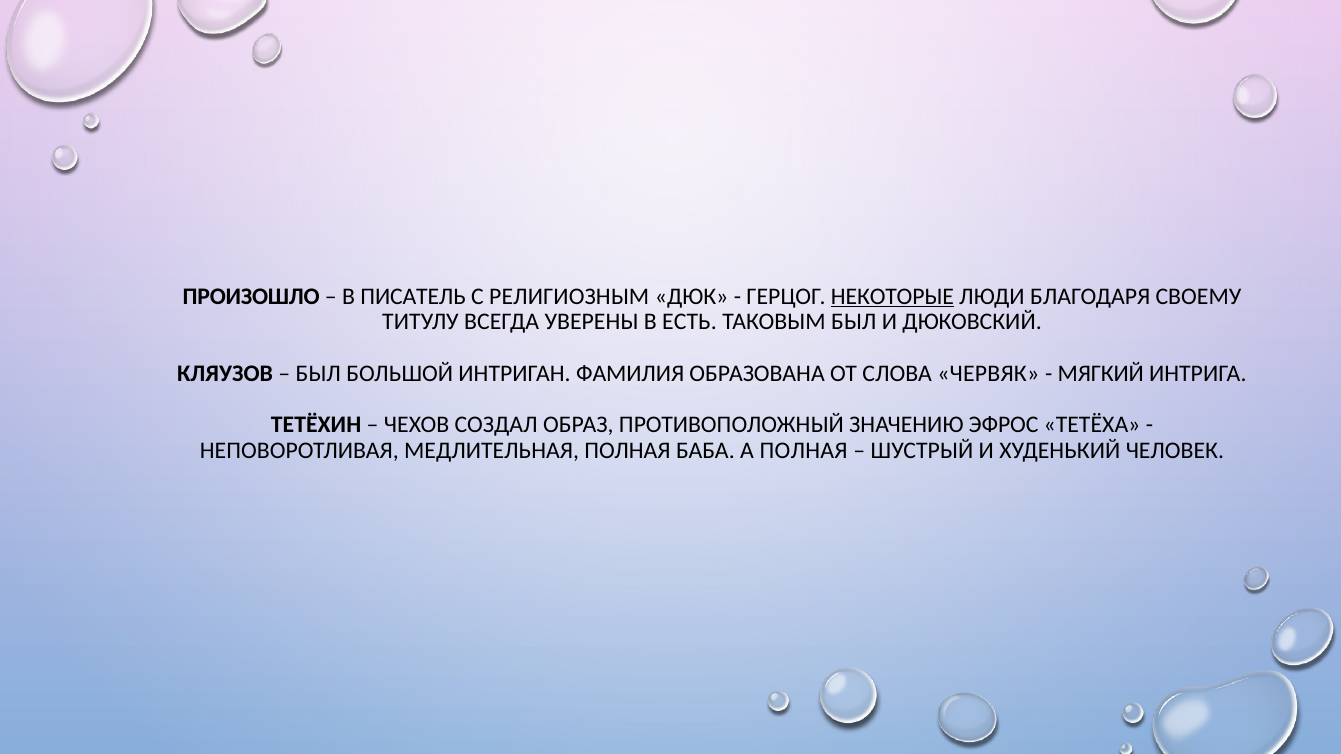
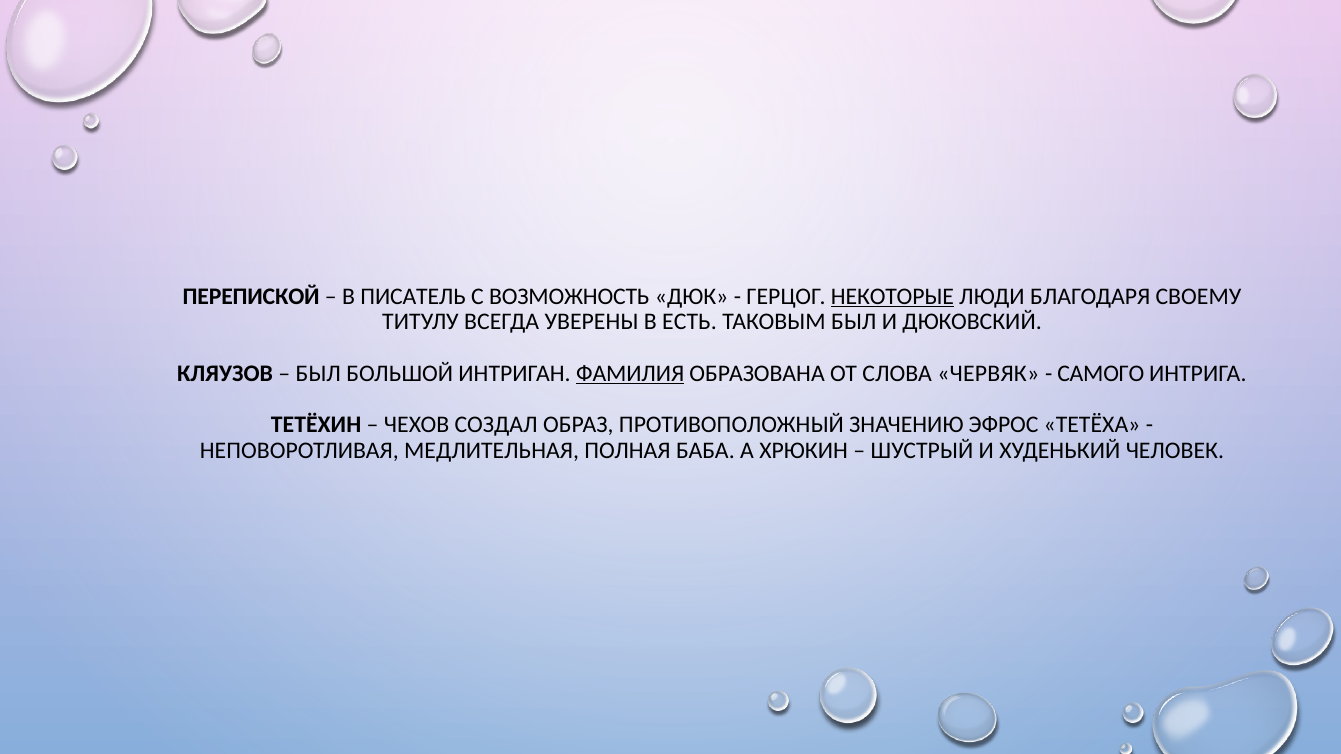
ПРОИЗОШЛО: ПРОИЗОШЛО -> ПЕРЕПИСКОЙ (251, 297)
РЕЛИГИОЗНЫМ: РЕЛИГИОЗНЫМ -> ВОЗМОЖНОСТЬ (569, 297)
ФАМИЛИЯ underline: none -> present (630, 374)
МЯГКИЙ: МЯГКИЙ -> САМОГО (1101, 374)
А ПОЛНАЯ: ПОЛНАЯ -> ХРЮКИН (804, 450)
